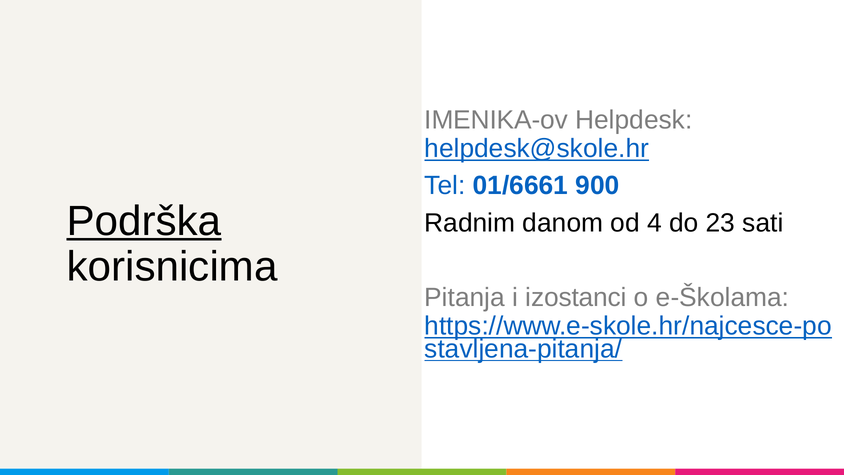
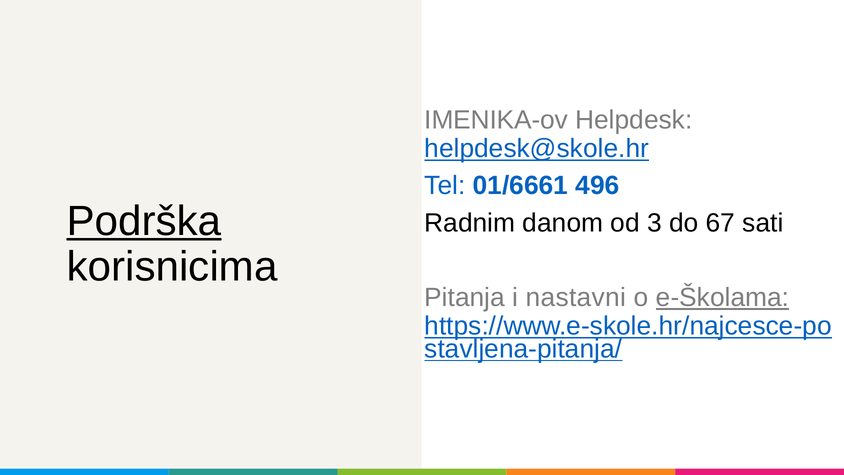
900: 900 -> 496 (597, 186)
4: 4 -> 3 (654, 223)
23: 23 -> 67 (720, 223)
izostanci: izostanci -> nastavni (576, 298)
e-Školama underline: none -> present (722, 298)
